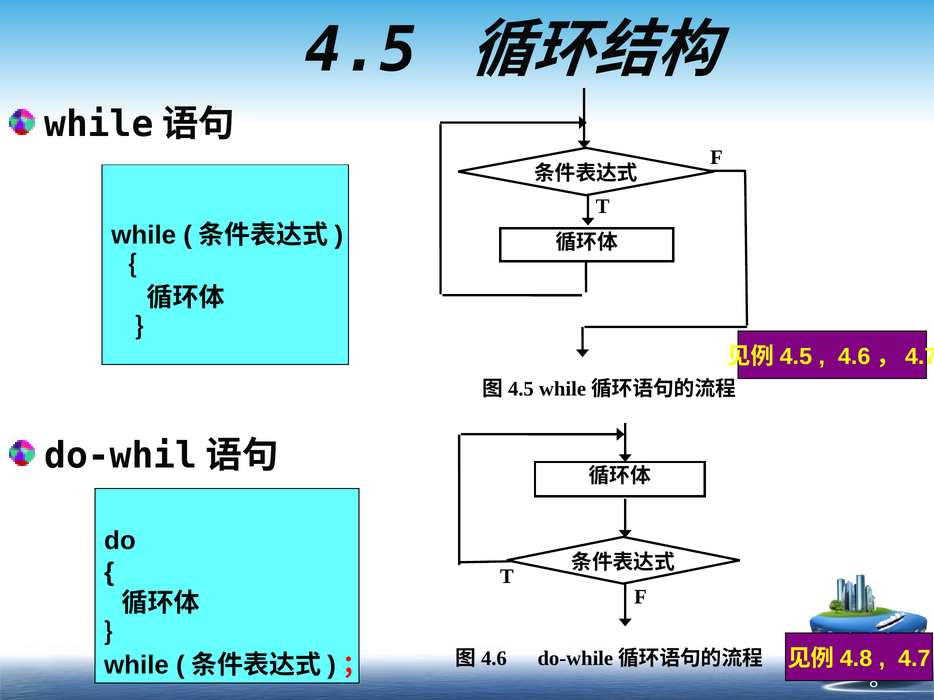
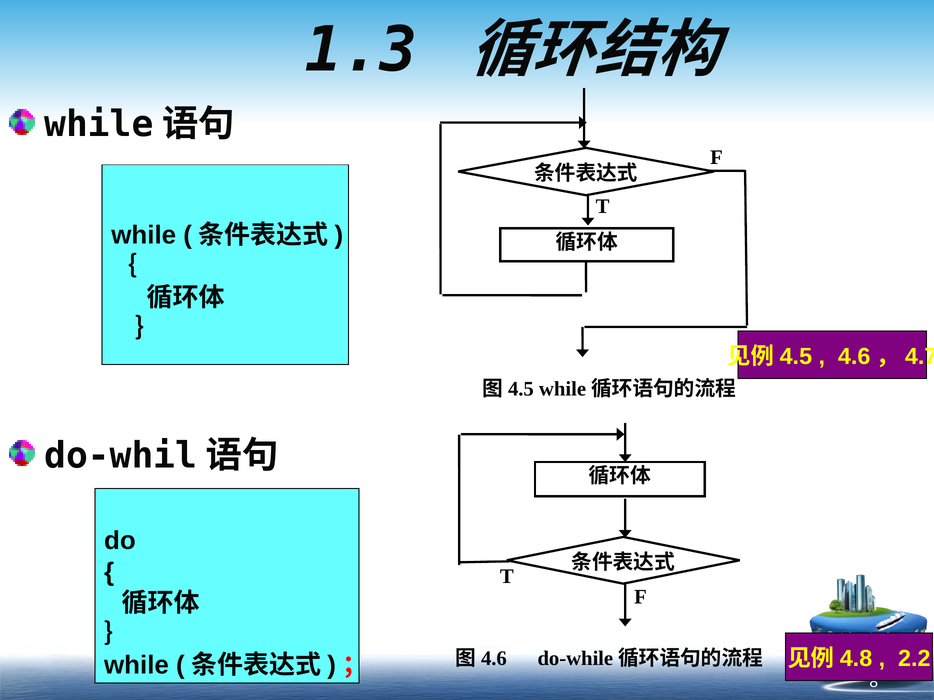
4.5: 4.5 -> 1.3 (361, 50)
4.7: 4.7 -> 2.2 (914, 659)
